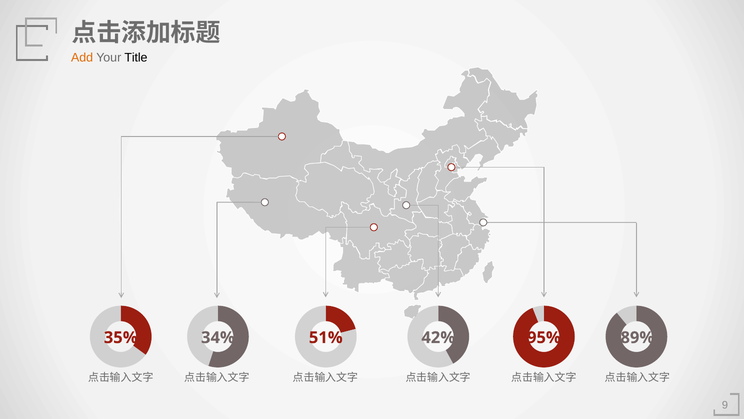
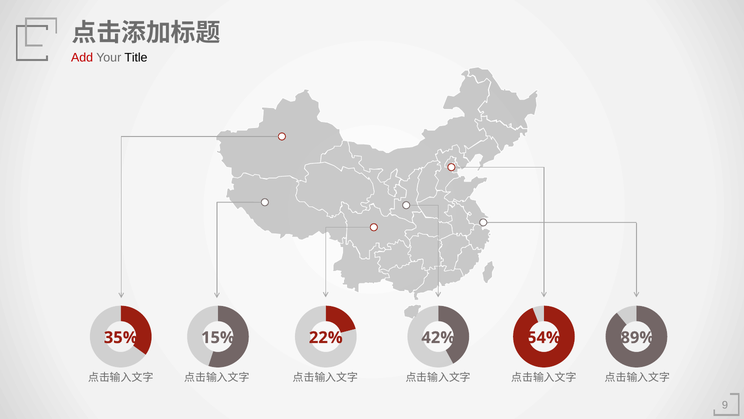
Add colour: orange -> red (82, 57)
34%: 34% -> 15% (218, 337)
51%: 51% -> 22% (326, 337)
95%: 95% -> 54% (544, 337)
